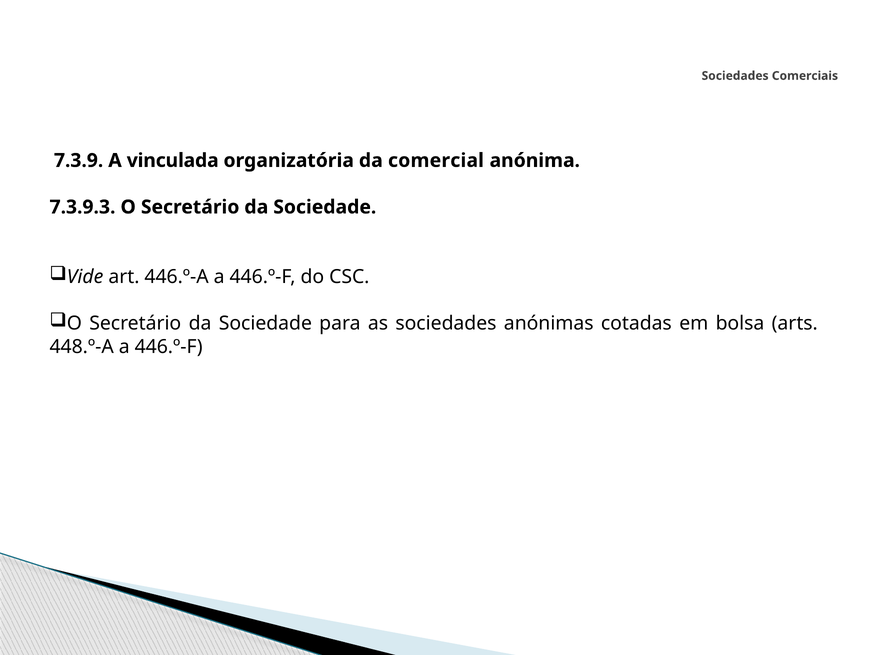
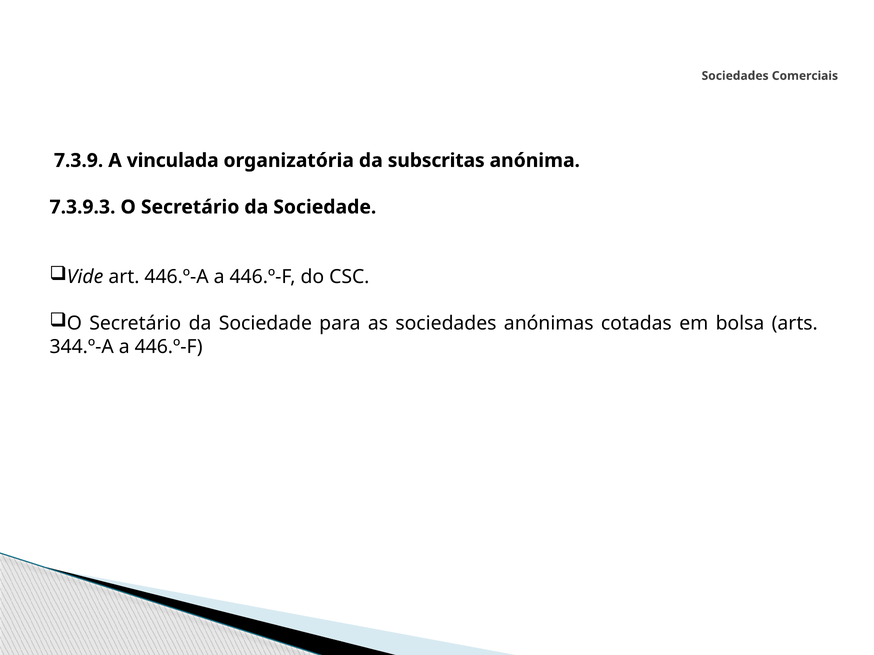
comercial: comercial -> subscritas (436, 161)
448.º-A: 448.º-A -> 344.º-A (82, 347)
